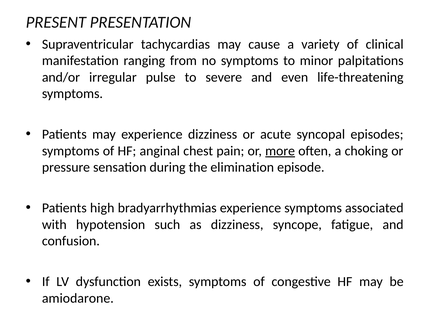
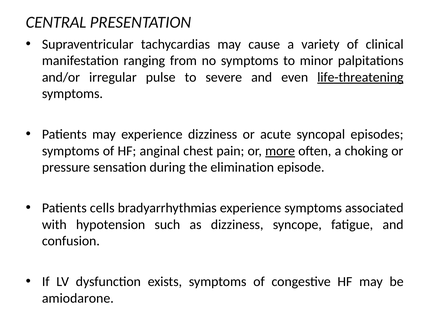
PRESENT: PRESENT -> CENTRAL (56, 22)
life-threatening underline: none -> present (360, 77)
high: high -> cells (102, 208)
